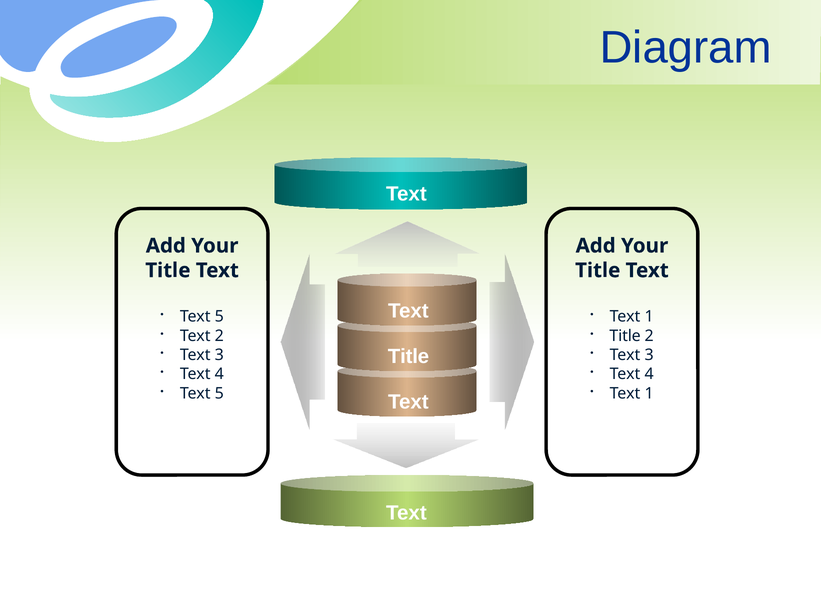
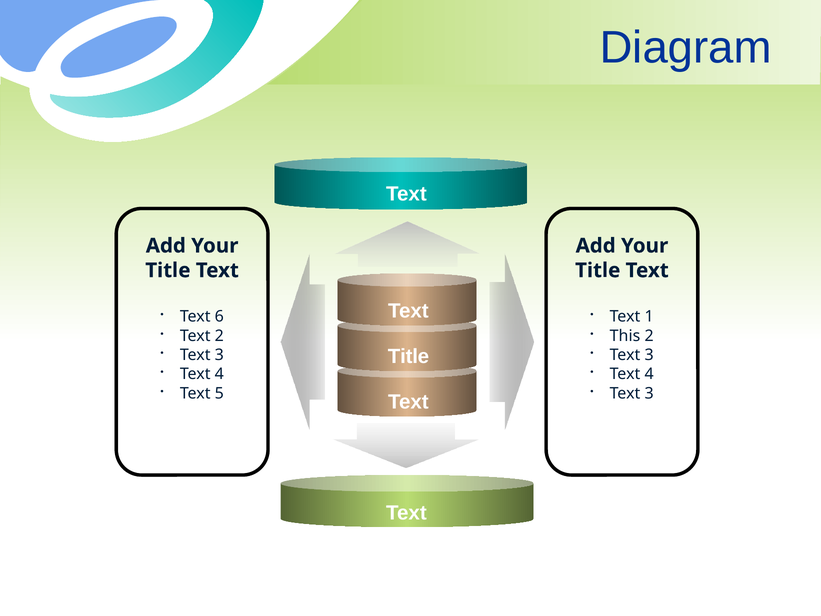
5: 5 -> 6 (219, 317)
Title: Title -> This (625, 336)
1: 1 -> 3 (649, 393)
